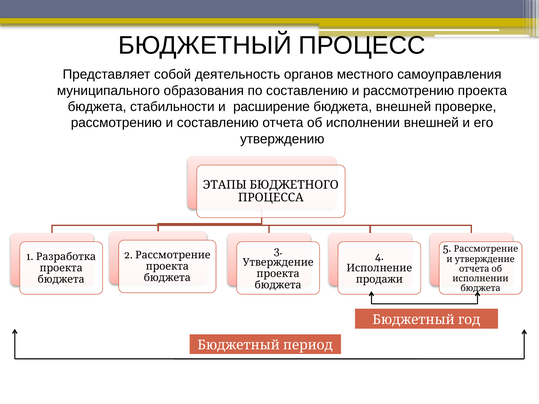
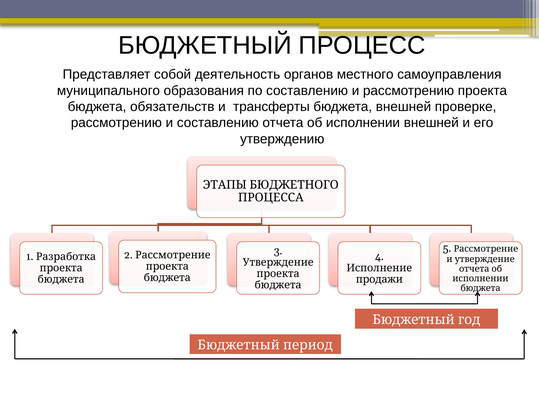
стабильности: стабильности -> обязательств (172, 107)
расширение: расширение -> трансферты (271, 107)
